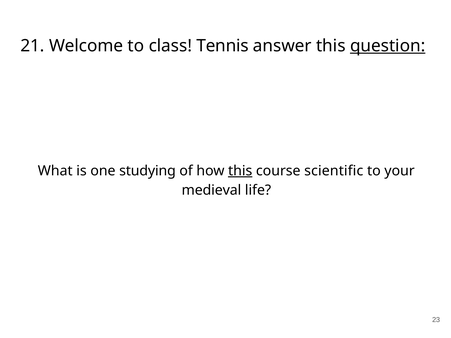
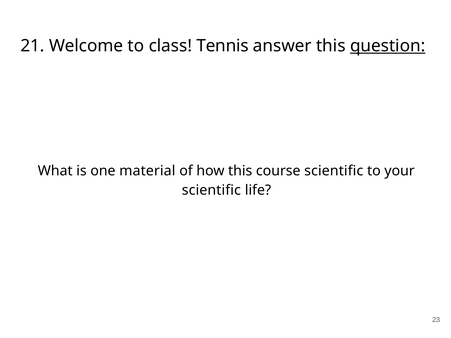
studying: studying -> material (147, 171)
this underline: present -> none (240, 171)
medieval: medieval -> scientific (211, 190)
